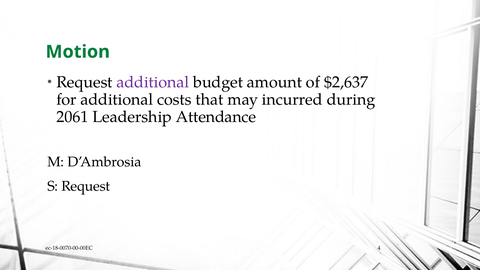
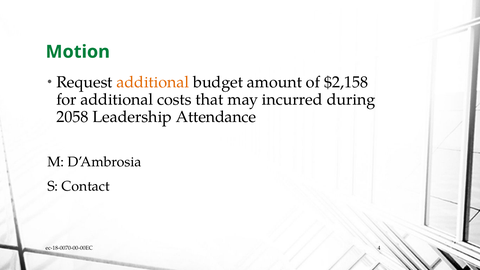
additional colour: purple -> orange (153, 82)
$2,637: $2,637 -> $2,158 (346, 82)
2061: 2061 -> 2058 (72, 117)
S Request: Request -> Contact (86, 186)
